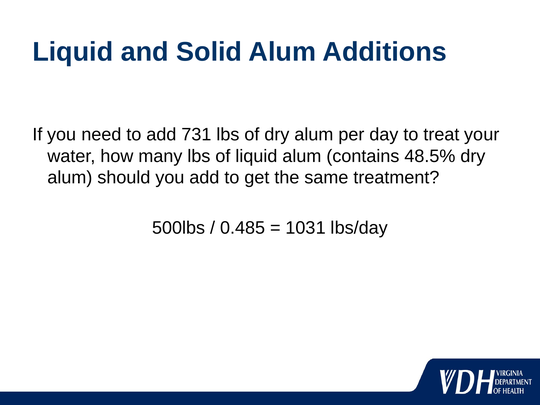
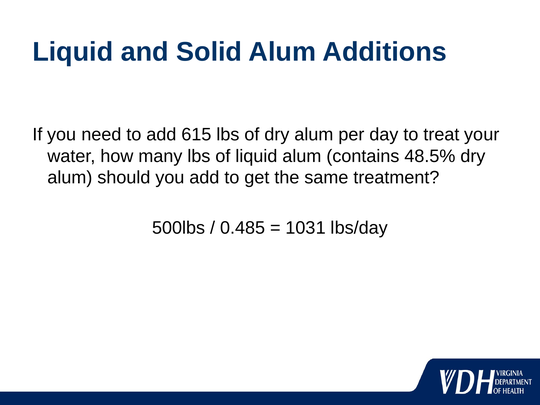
731: 731 -> 615 (196, 134)
